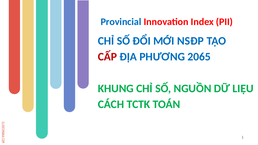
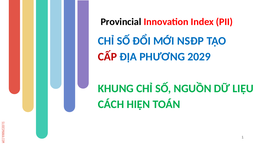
Provincial colour: blue -> black (121, 22)
2065: 2065 -> 2029 (199, 57)
TCTK: TCTK -> HIỆN (138, 104)
